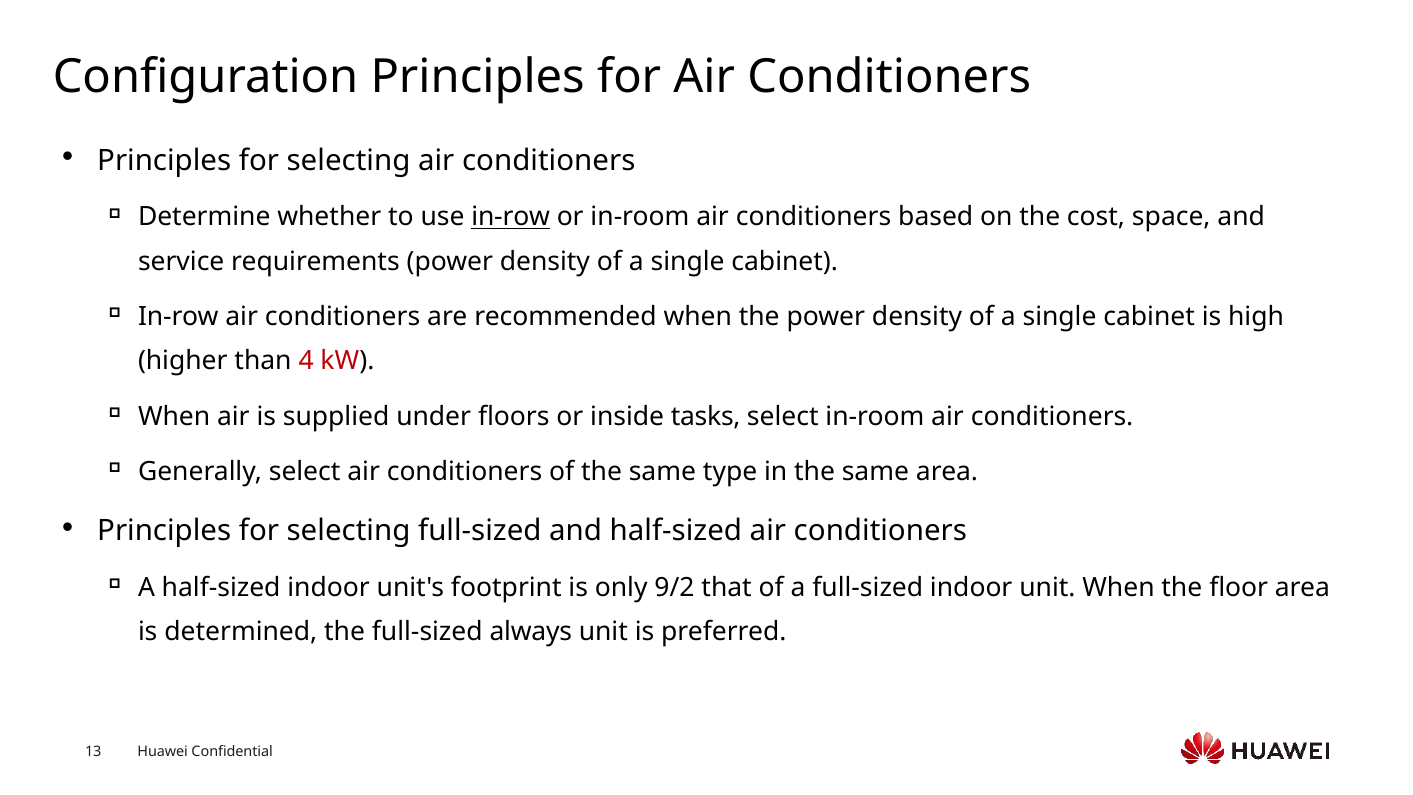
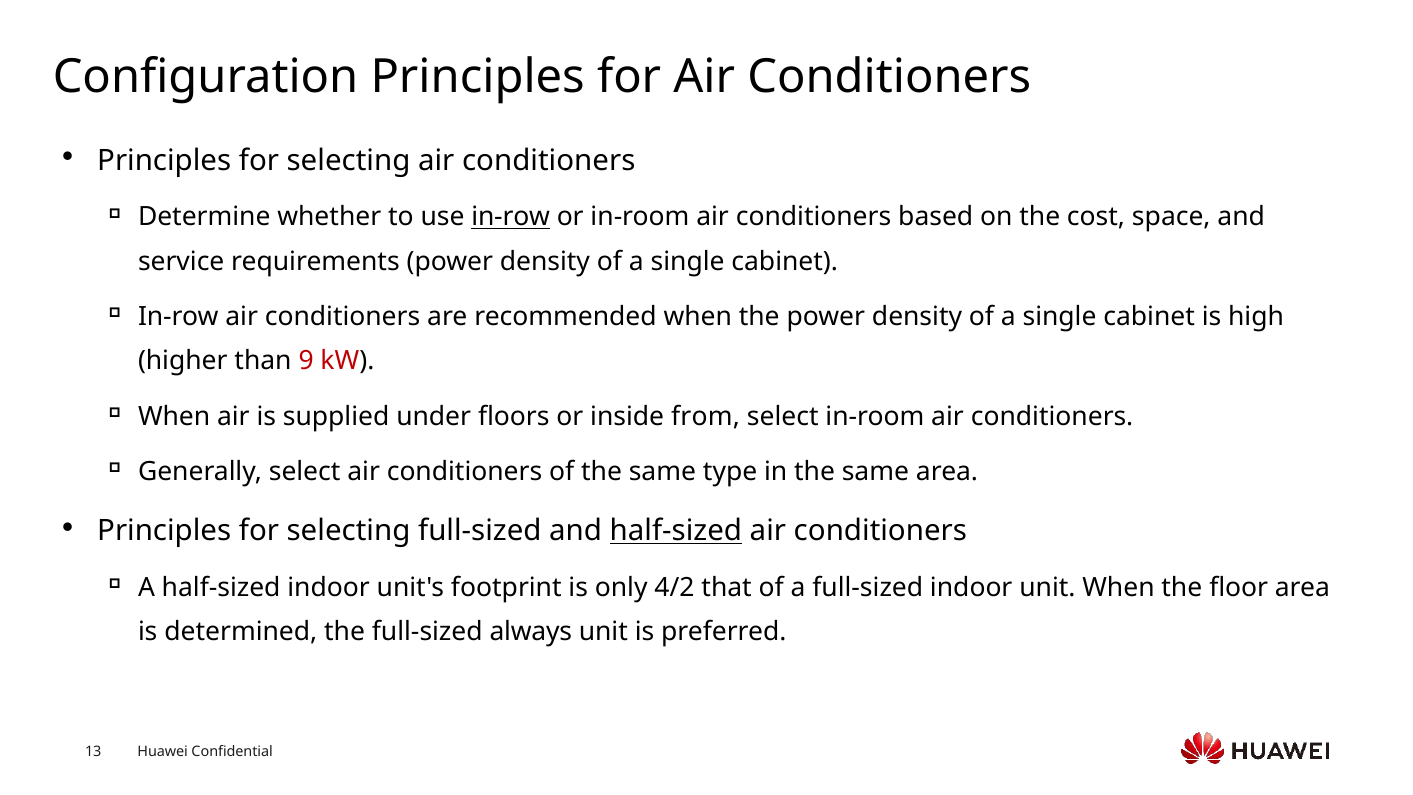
4: 4 -> 9 (306, 361)
tasks: tasks -> from (705, 416)
half-sized underline: none -> present (676, 531)
9/2: 9/2 -> 4/2 (674, 587)
